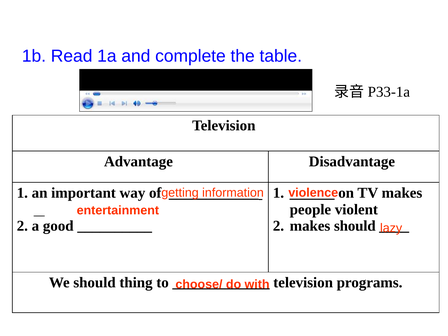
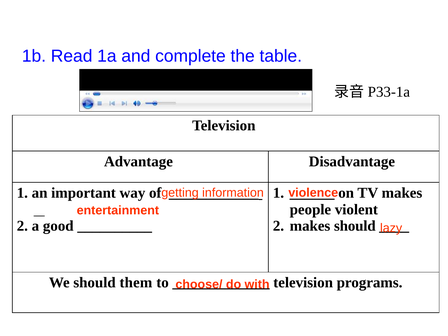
thing: thing -> them (136, 283)
